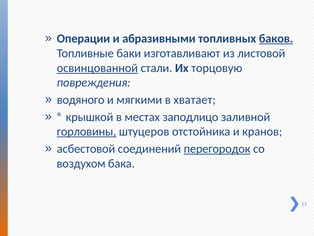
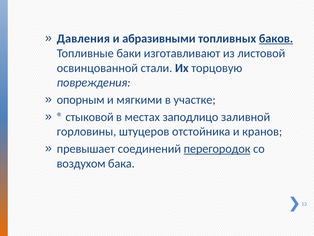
Операции: Операции -> Давления (83, 39)
освинцованной underline: present -> none (97, 68)
водяного: водяного -> опорным (81, 100)
хватает: хватает -> участке (195, 100)
крышкой: крышкой -> стыковой (90, 117)
горловины underline: present -> none (87, 131)
асбестовой: асбестовой -> превышает (86, 149)
